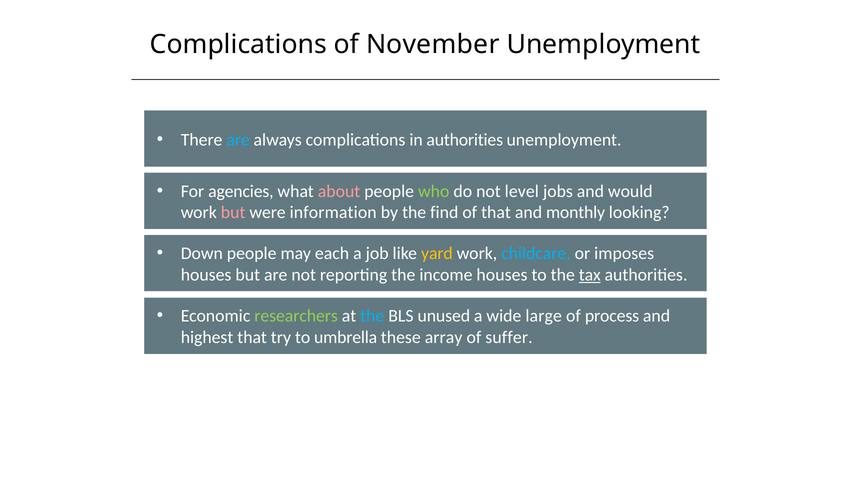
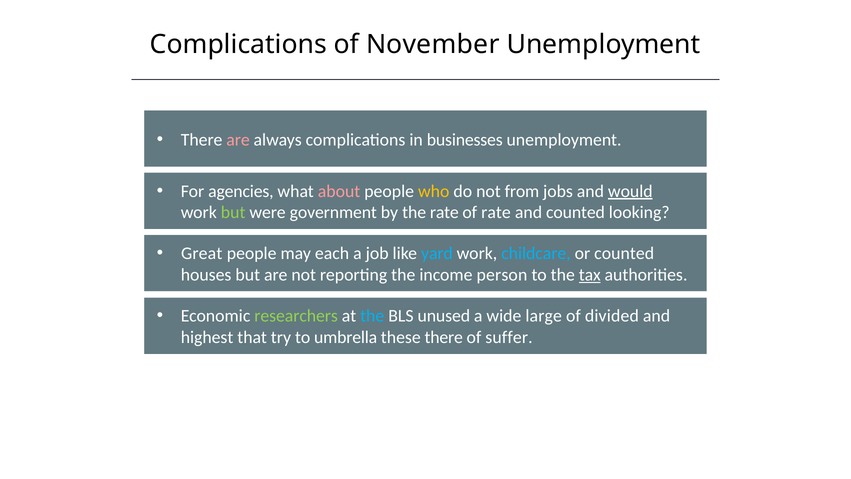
are colour: light blue -> pink (238, 140)
in authorities: authorities -> businesses (465, 140)
who colour: light green -> yellow (434, 191)
level: level -> from (522, 191)
would underline: none -> present (630, 191)
but colour: pink -> light green (233, 212)
information: information -> government (333, 212)
the find: find -> rate (444, 212)
of that: that -> rate (496, 212)
and monthly: monthly -> counted (576, 212)
Down: Down -> Great (202, 253)
yard colour: yellow -> light blue (437, 253)
or imposes: imposes -> counted (624, 253)
income houses: houses -> person (502, 275)
process: process -> divided (612, 316)
these array: array -> there (444, 337)
